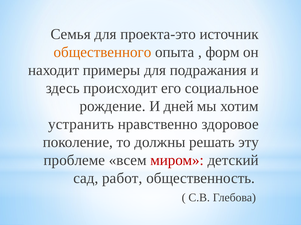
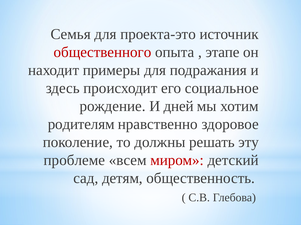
общественного colour: orange -> red (103, 52)
форм: форм -> этапе (223, 52)
устранить: устранить -> родителям (81, 125)
работ: работ -> детям (122, 179)
